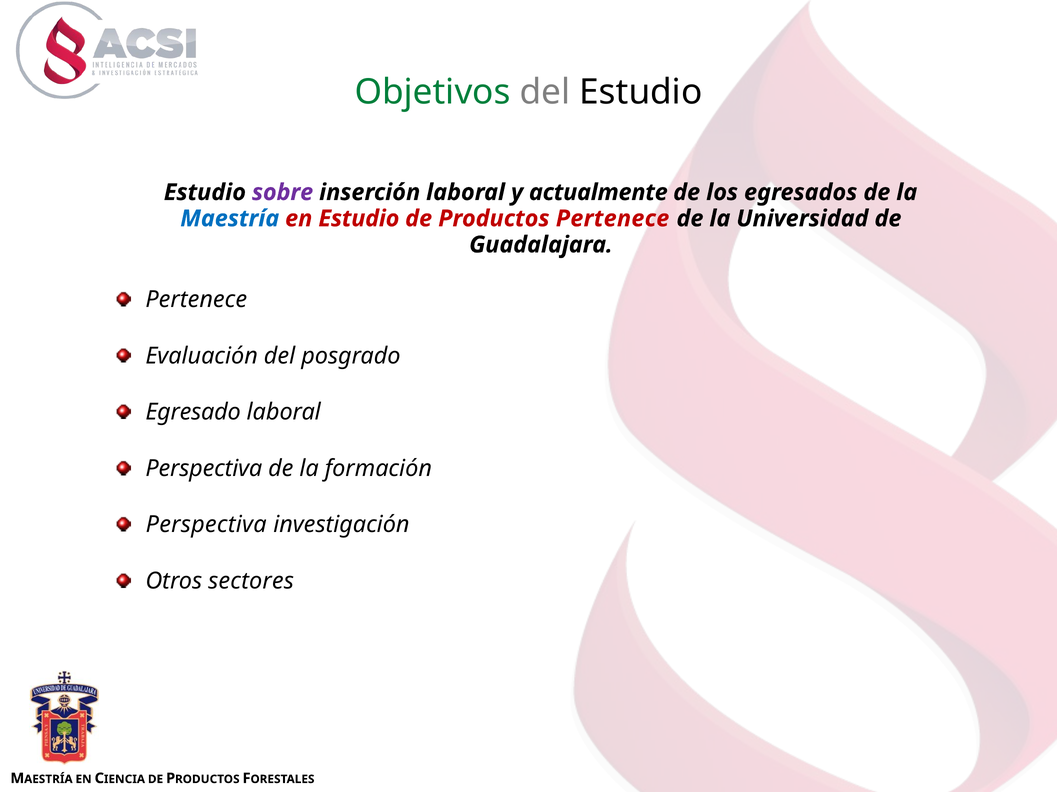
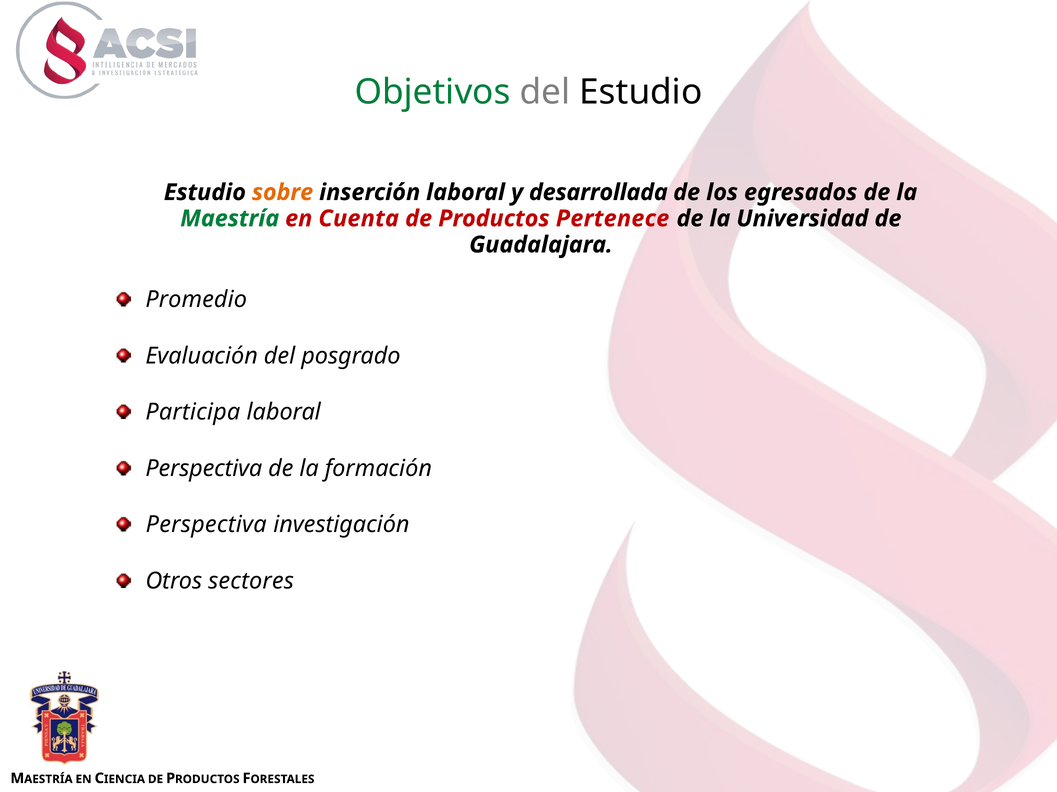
sobre colour: purple -> orange (283, 193)
actualmente: actualmente -> desarrollada (598, 193)
Maestría colour: blue -> green (230, 219)
en Estudio: Estudio -> Cuenta (359, 219)
Pertenece: Pertenece -> Promedio (196, 300)
Egresado: Egresado -> Participa (193, 413)
